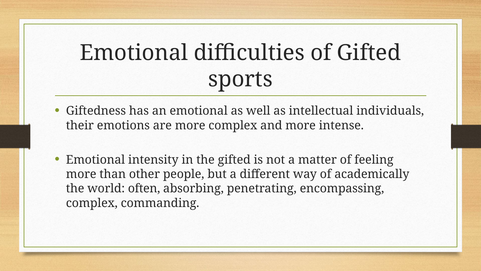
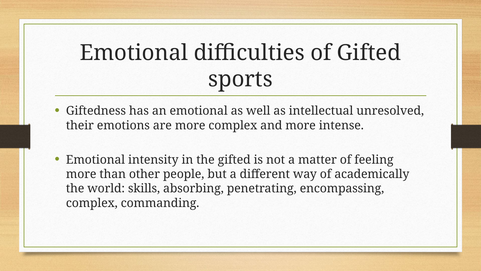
individuals: individuals -> unresolved (390, 111)
often: often -> skills (144, 188)
